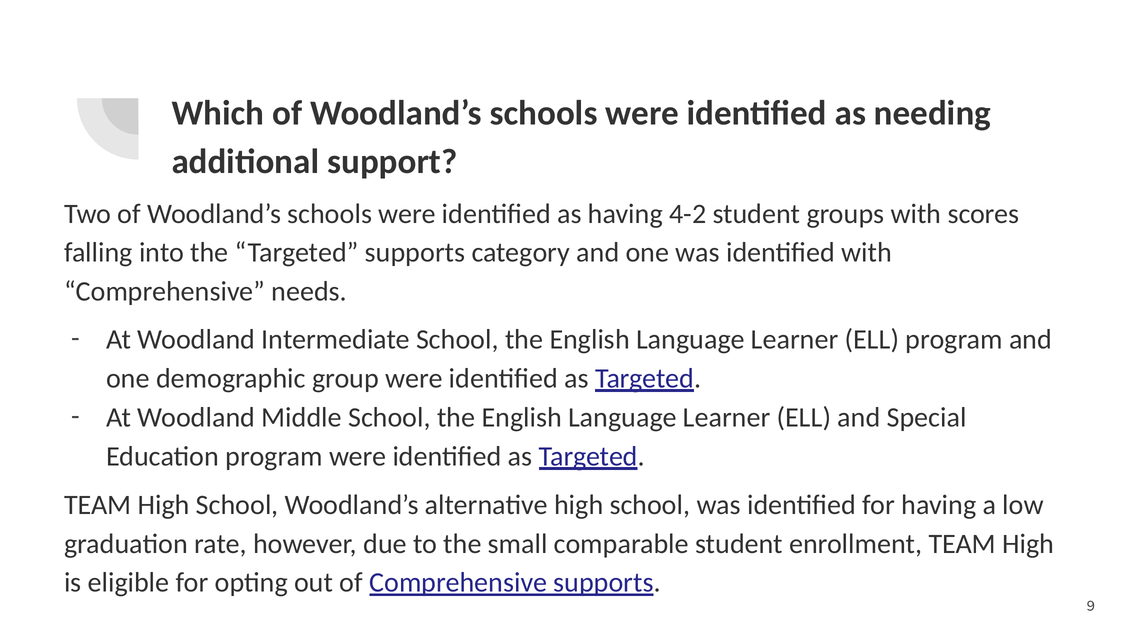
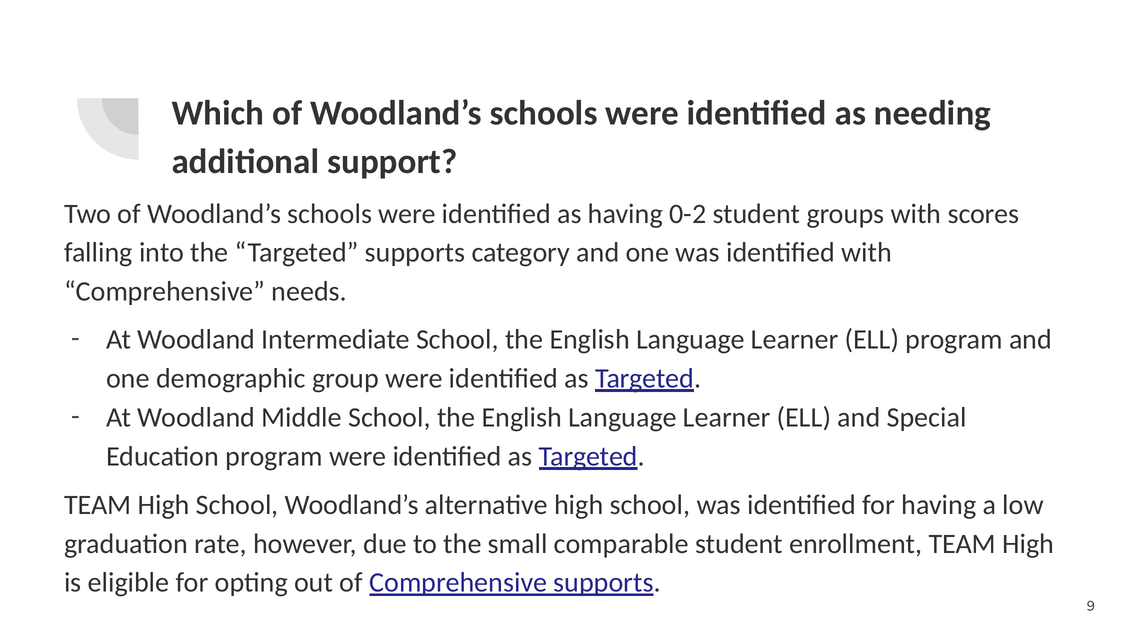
4-2: 4-2 -> 0-2 (688, 214)
